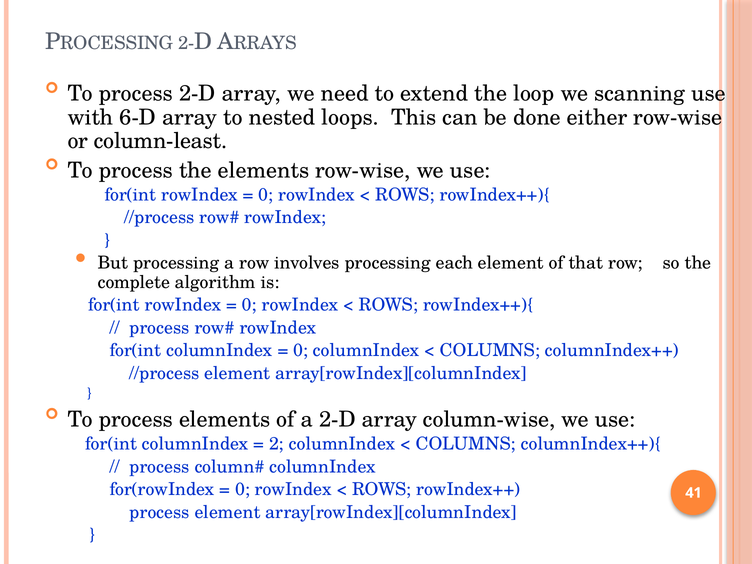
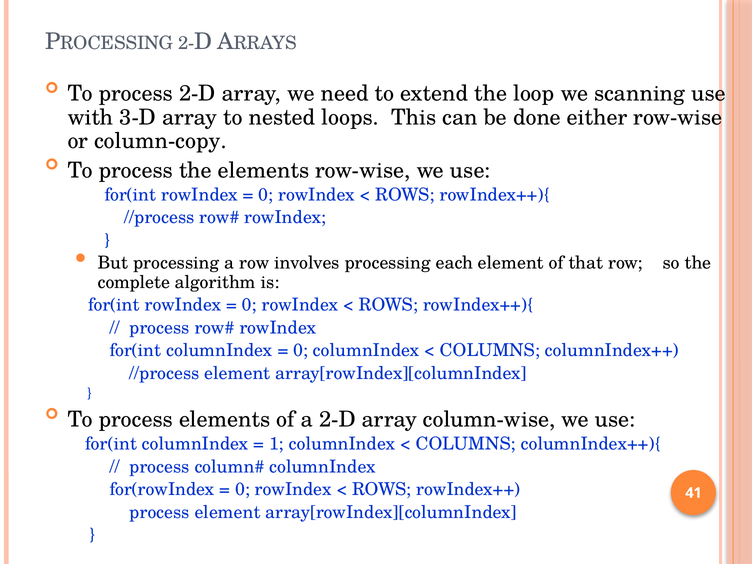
6-D: 6-D -> 3-D (138, 117)
column-least: column-least -> column-copy (160, 141)
2: 2 -> 1 (276, 444)
